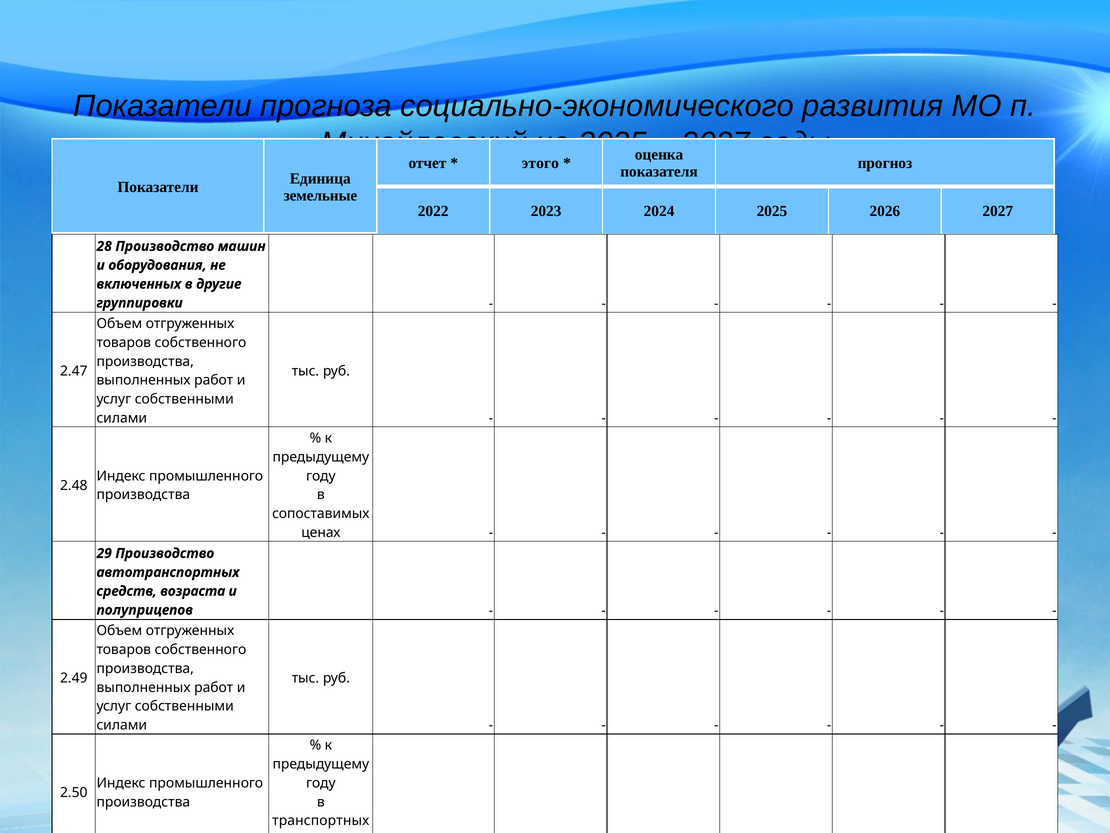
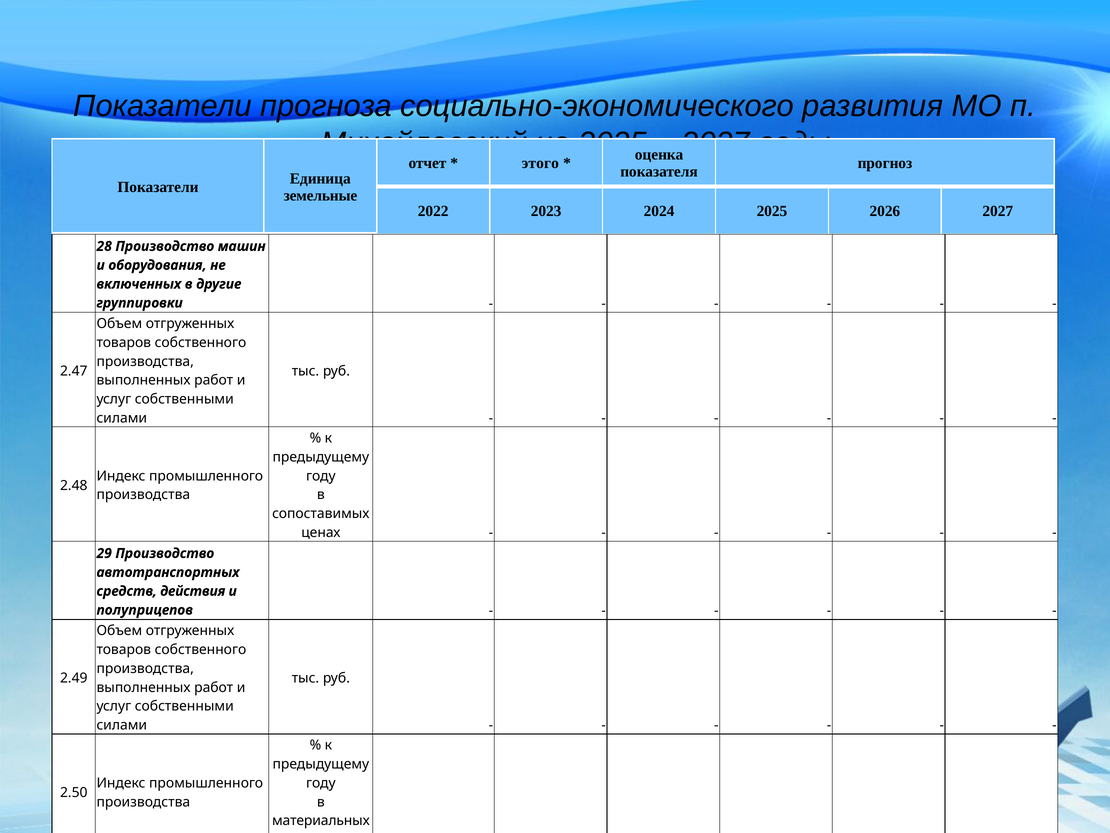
возраста: возраста -> действия (193, 591)
транспортных: транспортных -> материальных (321, 820)
